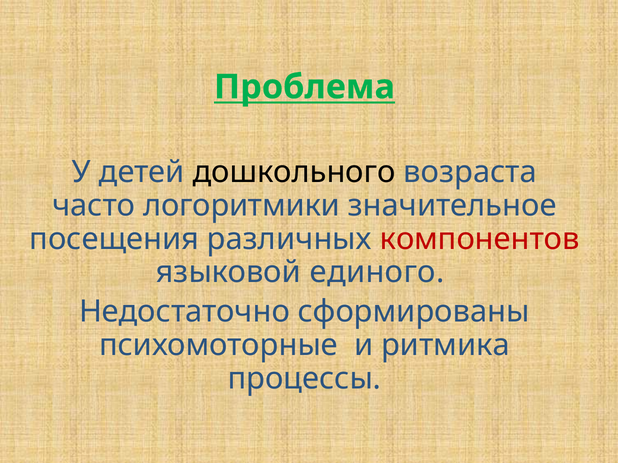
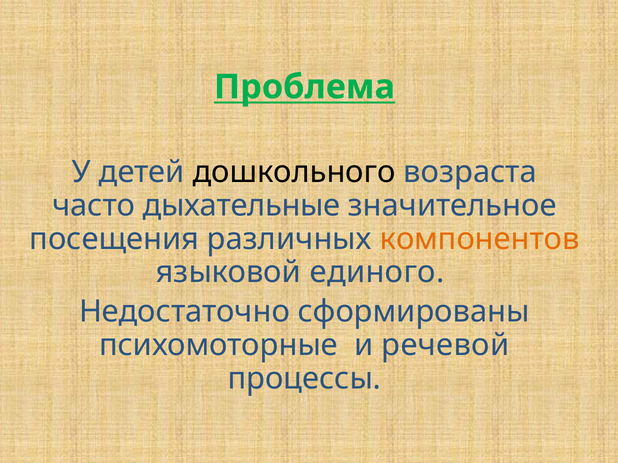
логоритмики: логоритмики -> дыхательные (242, 206)
компонентов colour: red -> orange (480, 239)
ритмика: ритмика -> речевой (445, 345)
